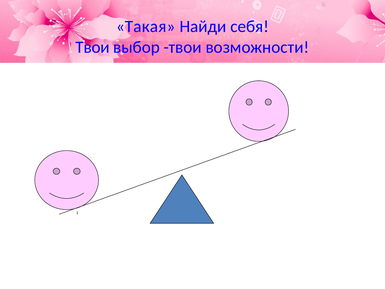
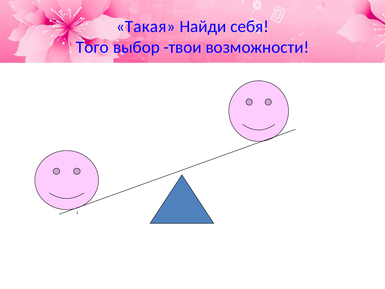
Твои: Твои -> Того (92, 47)
